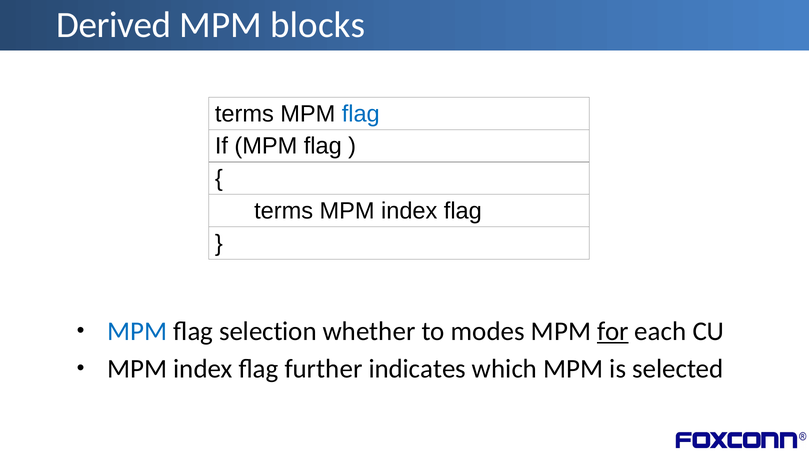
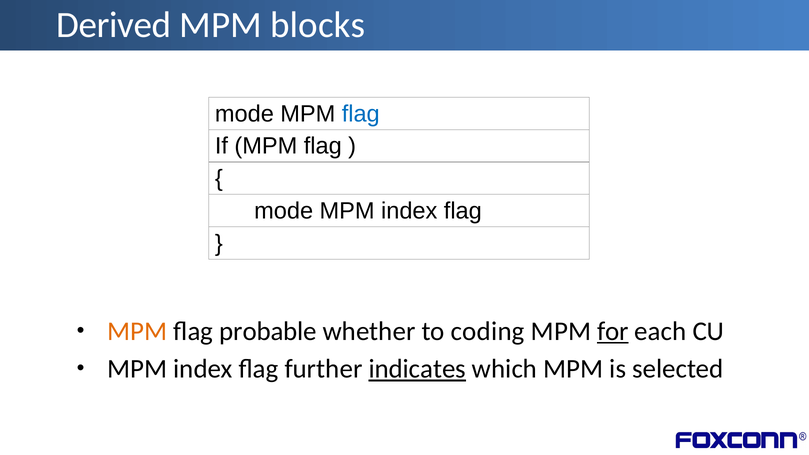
terms: terms -> mode (244, 114)
terms: terms -> mode (284, 211)
MPM colour: blue -> orange (137, 331)
selection: selection -> probable (268, 331)
modes: modes -> coding (488, 331)
indicates underline: none -> present (417, 369)
